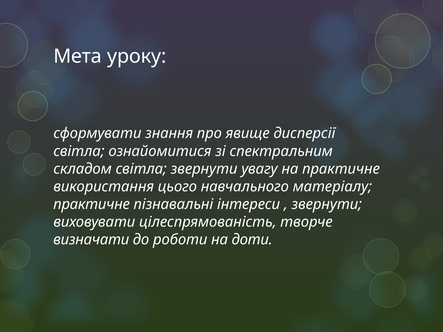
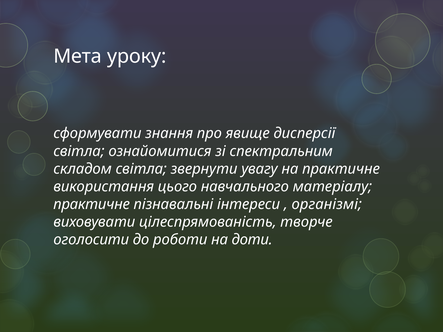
звернути: звернути -> організмі (327, 204)
визначати: визначати -> оголосити (91, 240)
